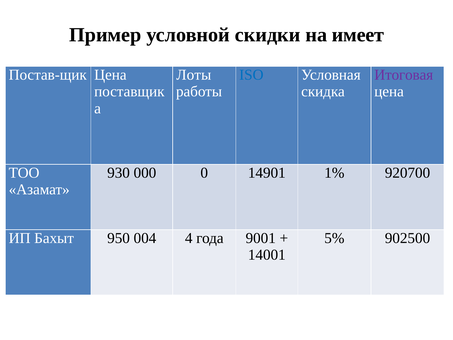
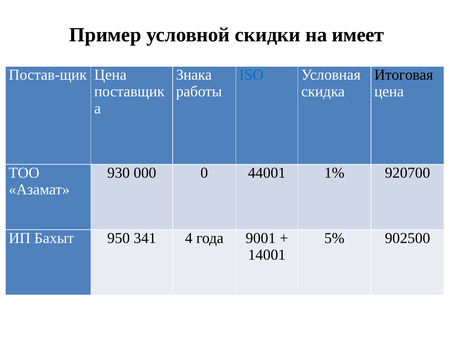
Лоты: Лоты -> Знака (194, 75)
Итоговая colour: purple -> black (404, 75)
14901: 14901 -> 44001 (267, 173)
004: 004 -> 341 (145, 238)
